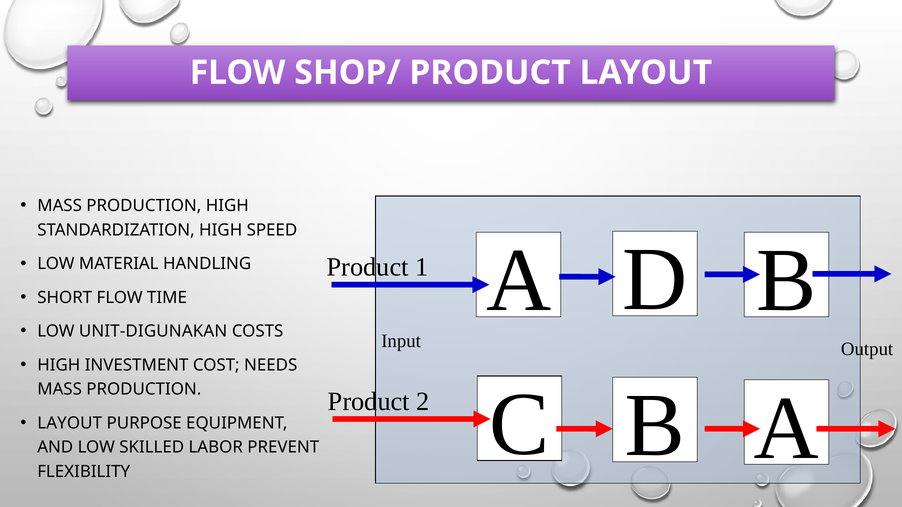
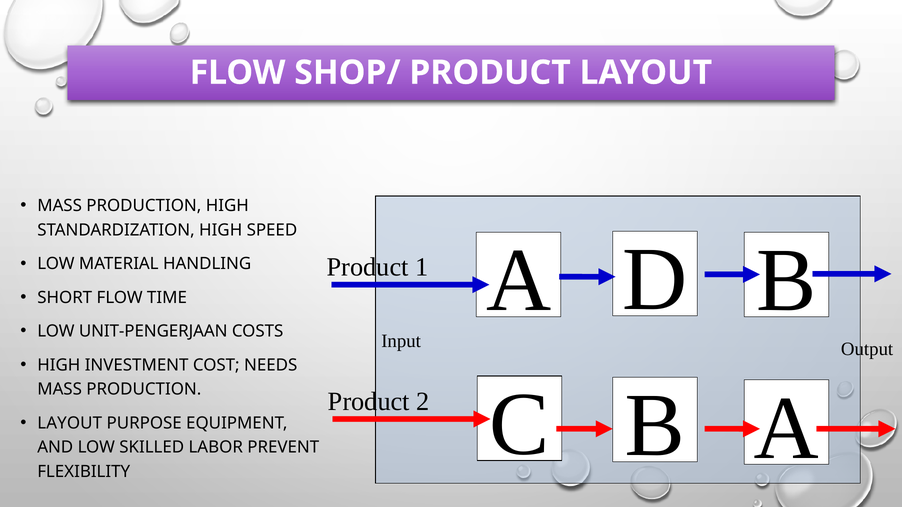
UNIT-DIGUNAKAN: UNIT-DIGUNAKAN -> UNIT-PENGERJAAN (153, 332)
